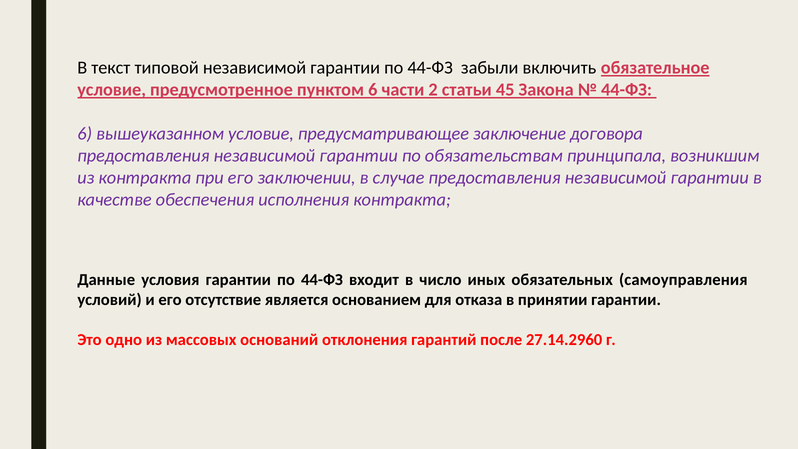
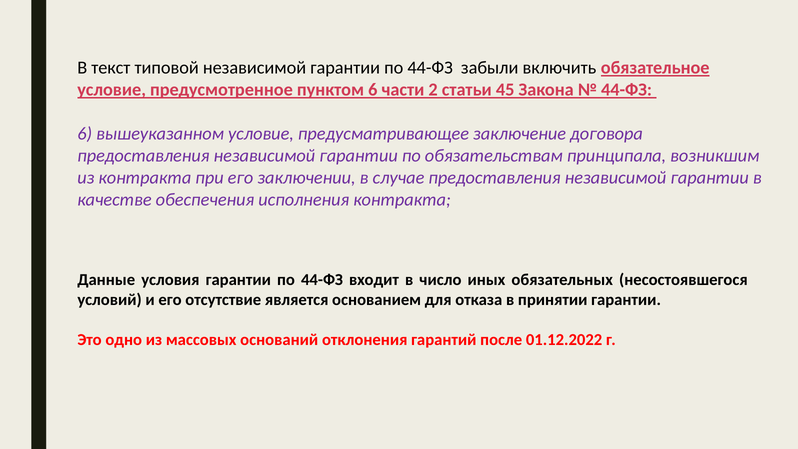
самоуправления: самоуправления -> несостоявшегося (683, 280)
27.14.2960: 27.14.2960 -> 01.12.2022 (564, 340)
